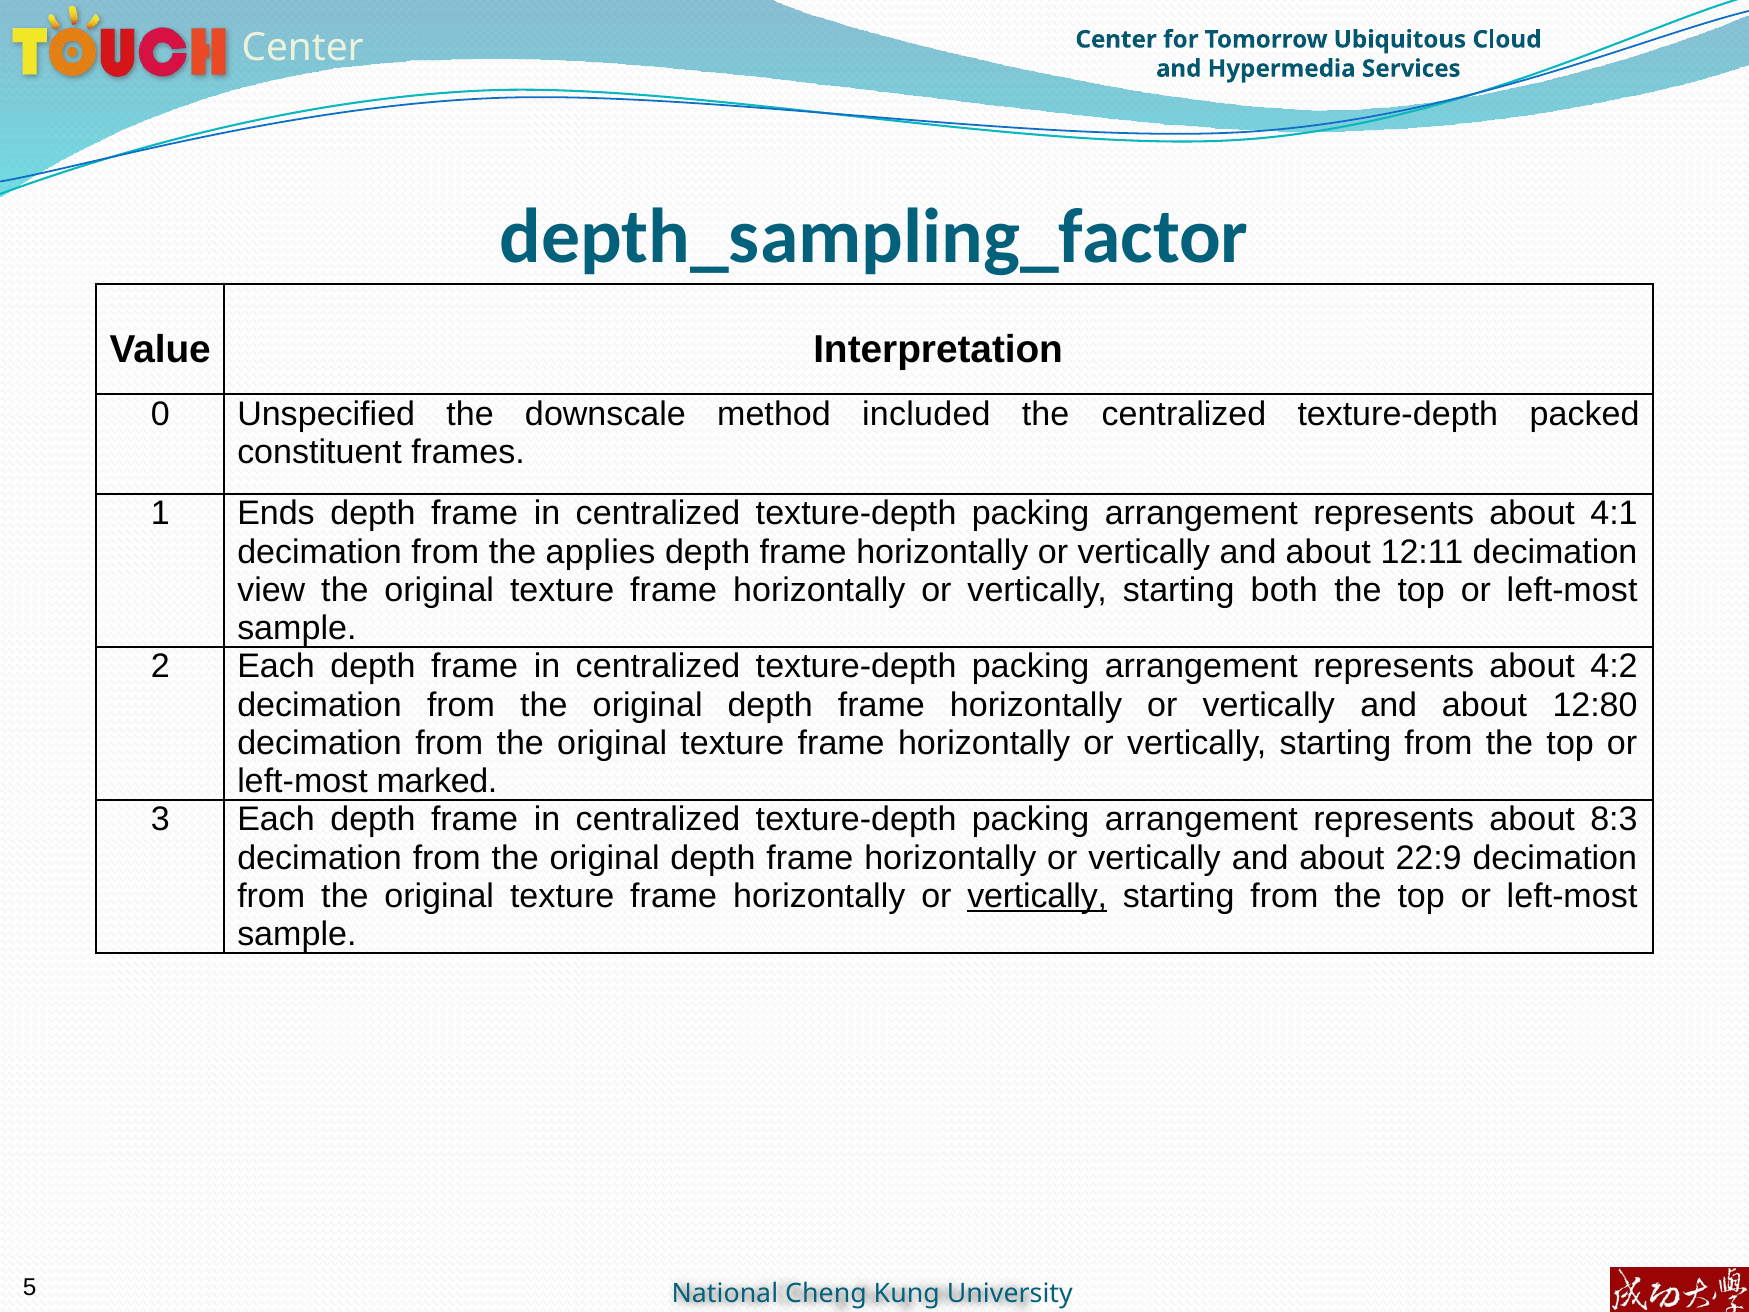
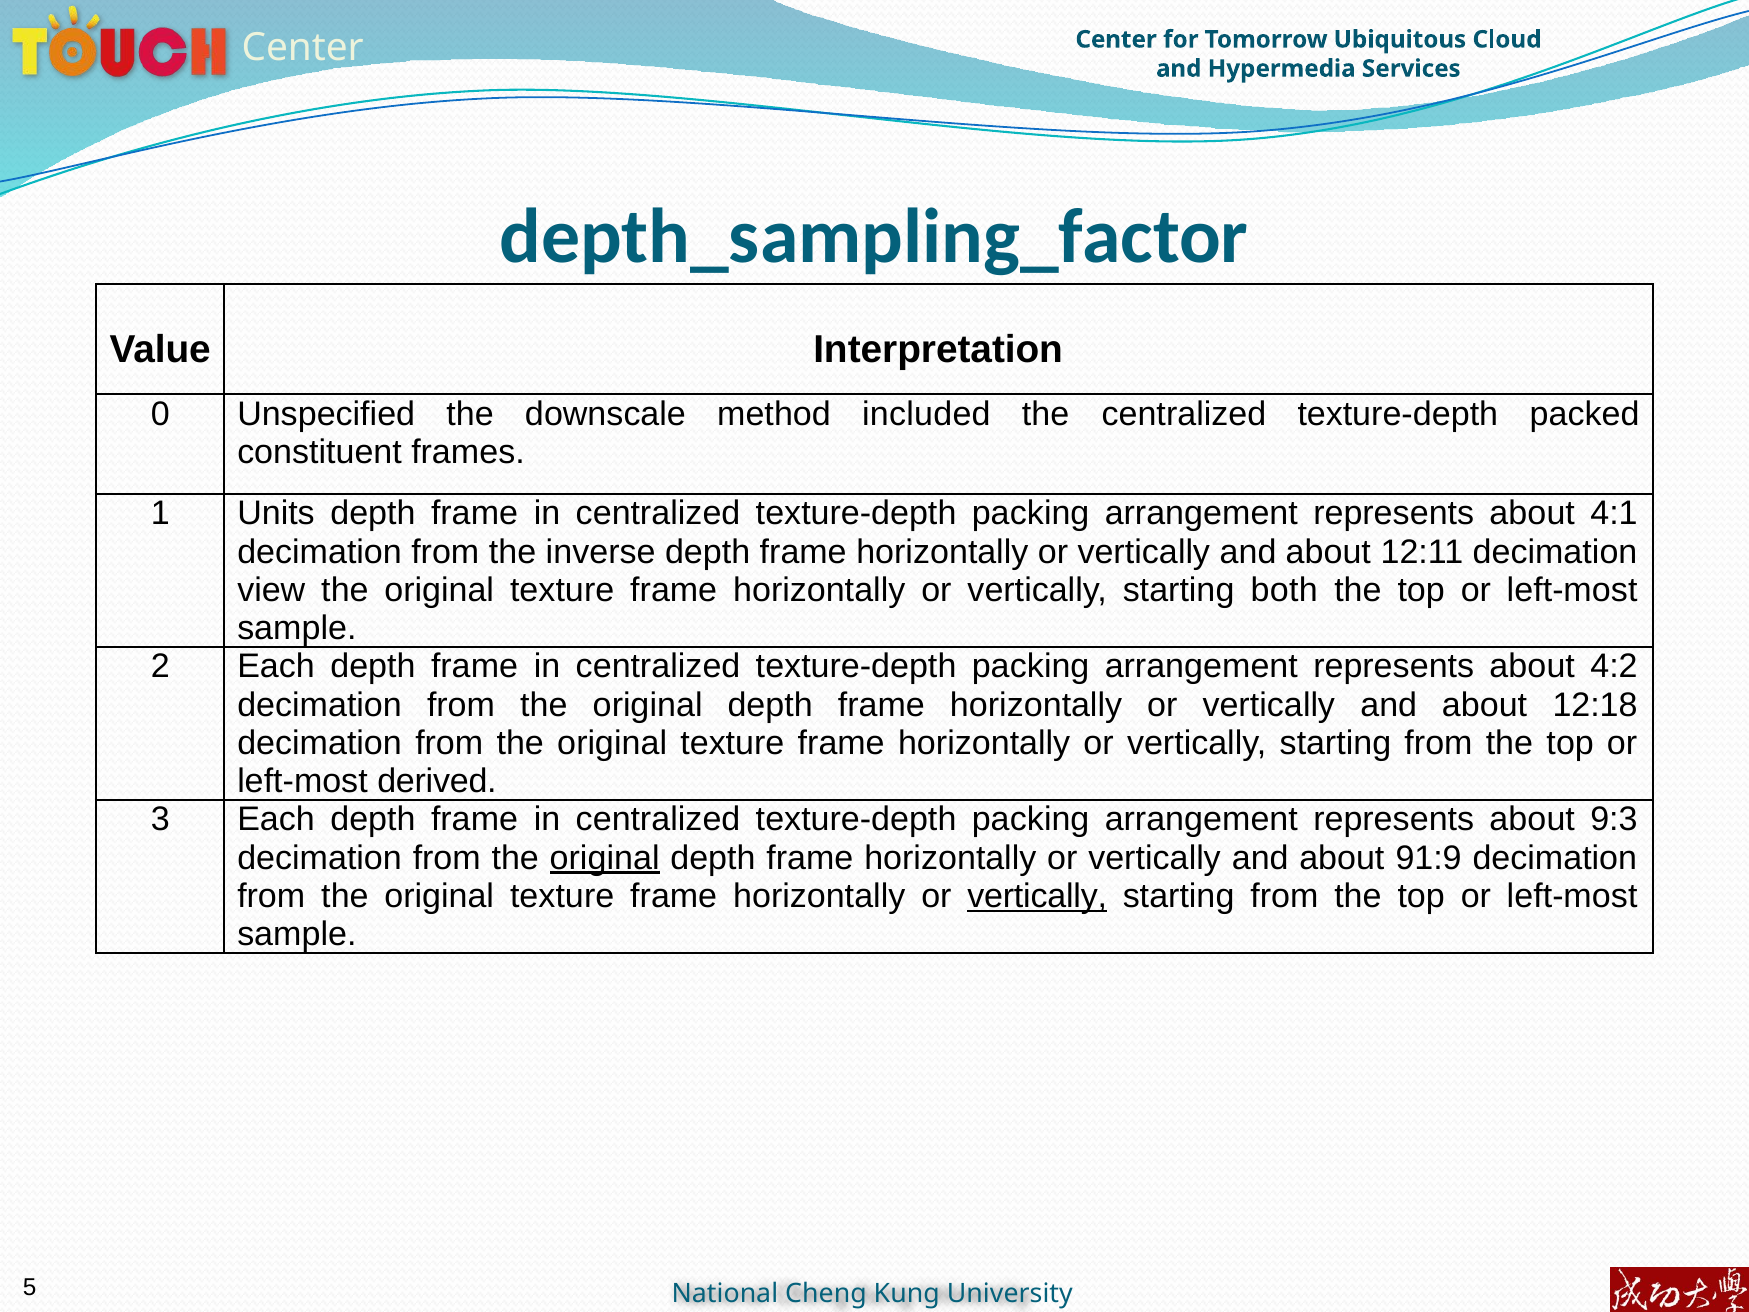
Ends: Ends -> Units (276, 514)
applies: applies -> inverse (601, 552)
12:80: 12:80 -> 12:18 (1595, 705)
marked: marked -> derived (437, 781)
8:3: 8:3 -> 9:3 (1614, 819)
original underline: none -> present (605, 858)
22:9: 22:9 -> 91:9 (1429, 858)
